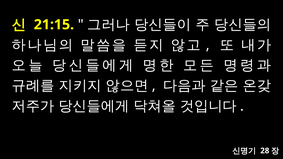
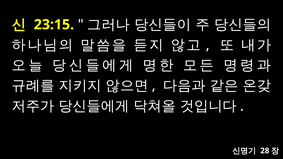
21:15: 21:15 -> 23:15 (54, 25)
